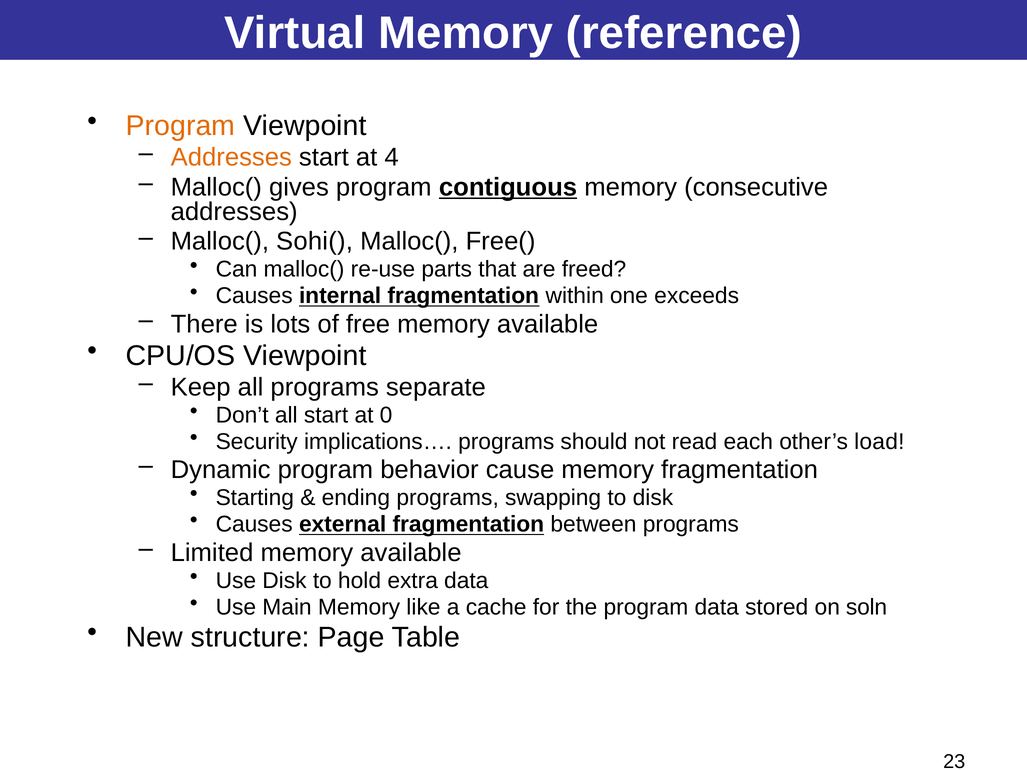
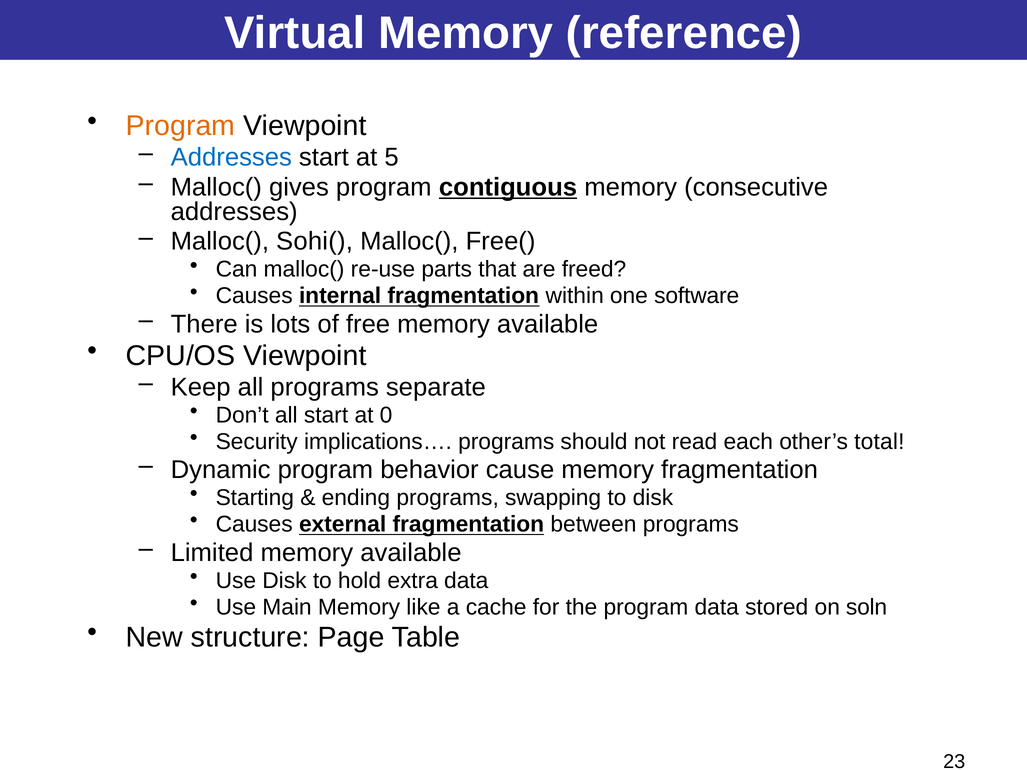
Addresses colour: orange -> blue (231, 157)
4: 4 -> 5 (392, 157)
exceeds: exceeds -> software (697, 296)
load: load -> total (879, 442)
